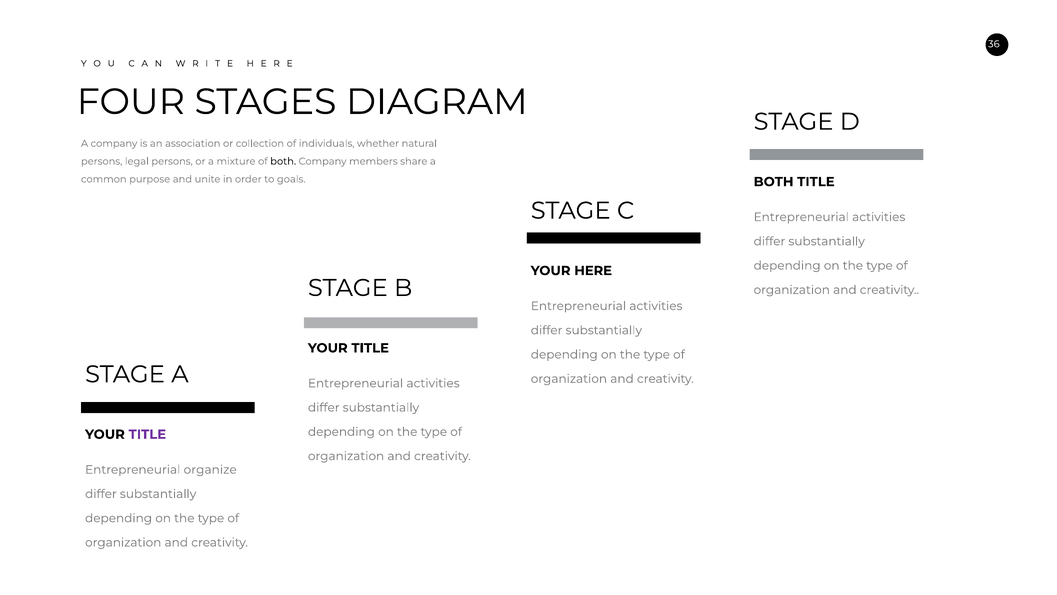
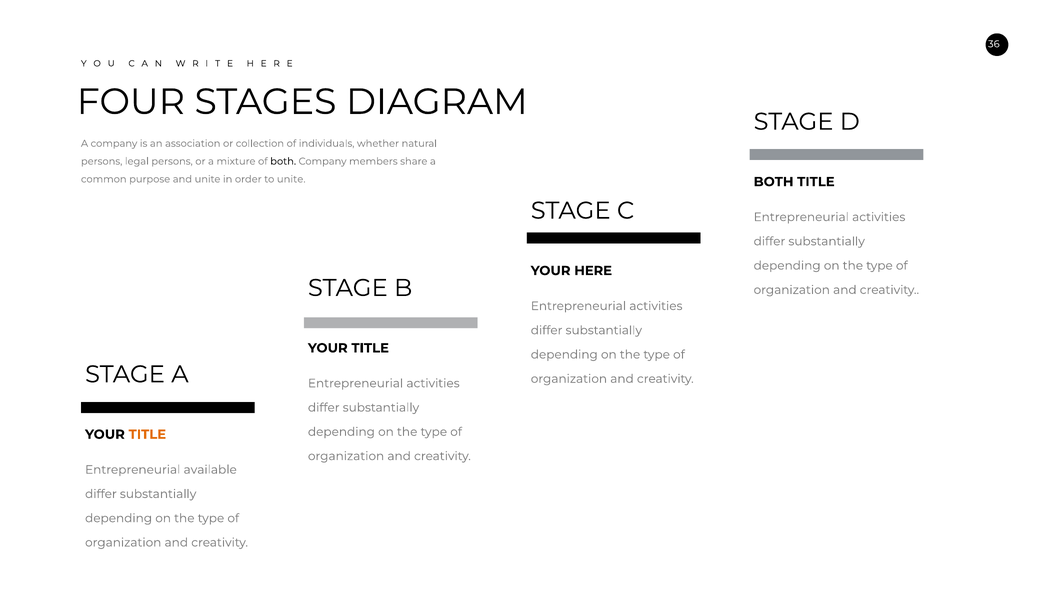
to goals: goals -> unite (291, 179)
TITLE colour: purple -> orange (147, 434)
organize: organize -> available (210, 469)
